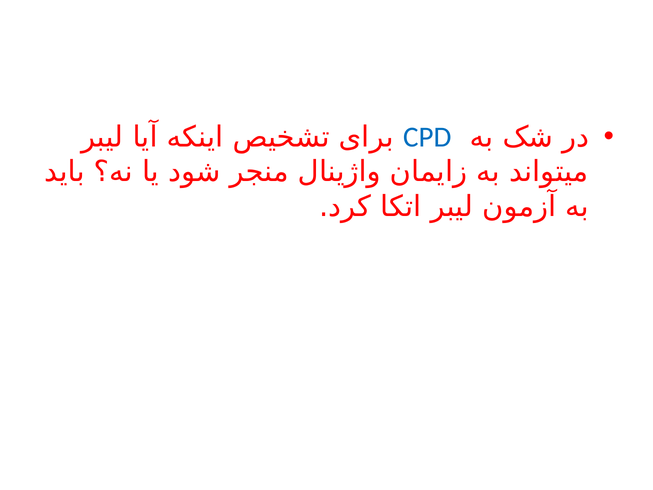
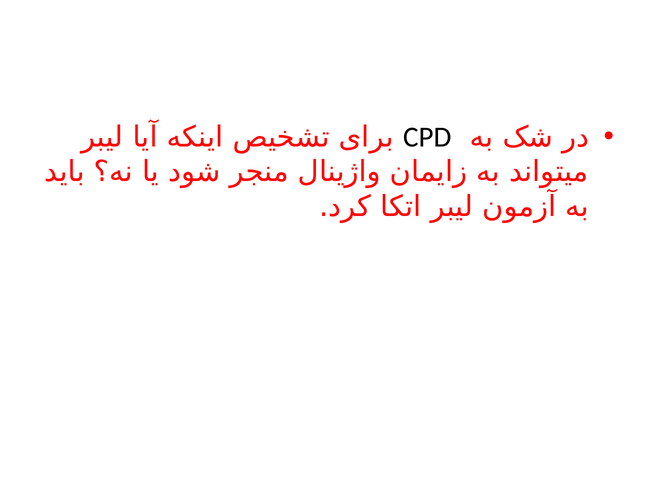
CPD colour: blue -> black (427, 137)
